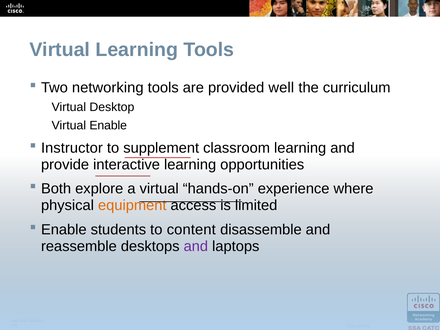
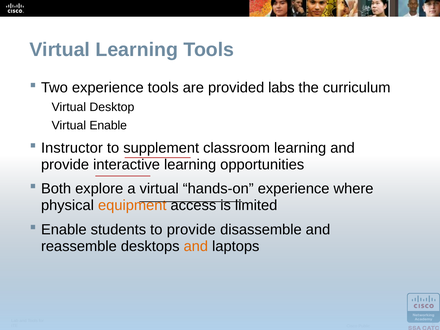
Two networking: networking -> experience (108, 88)
well: well -> labs (281, 88)
to content: content -> provide (191, 230)
and colour: purple -> orange (196, 246)
